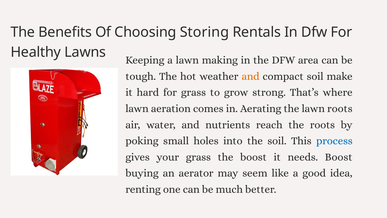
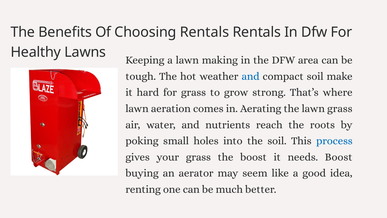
Choosing Storing: Storing -> Rentals (204, 32)
and colour: orange -> blue (251, 76)
lawn roots: roots -> grass (340, 108)
